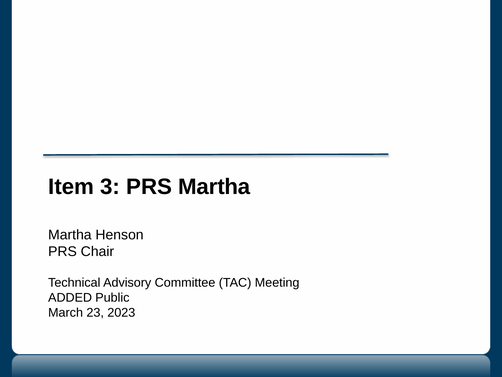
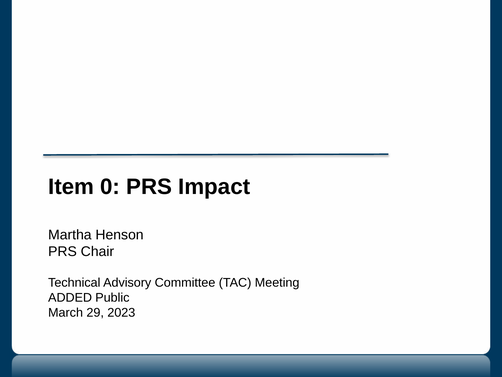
3: 3 -> 0 (110, 187)
PRS Martha: Martha -> Impact (214, 187)
23: 23 -> 29 (95, 312)
